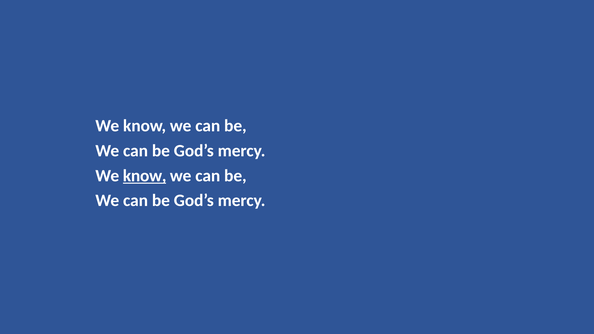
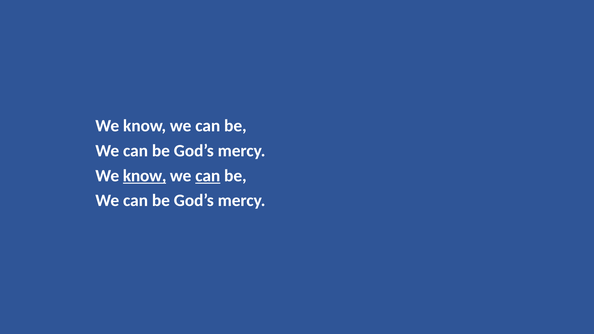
can underline: none -> present (208, 176)
